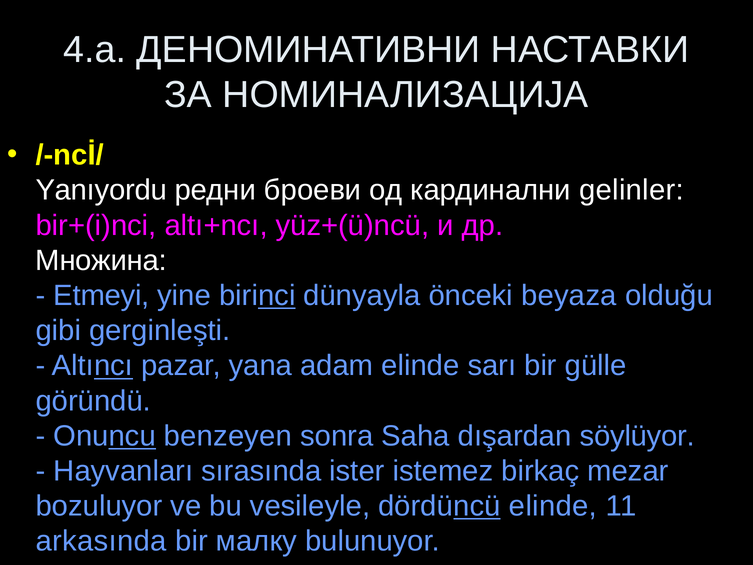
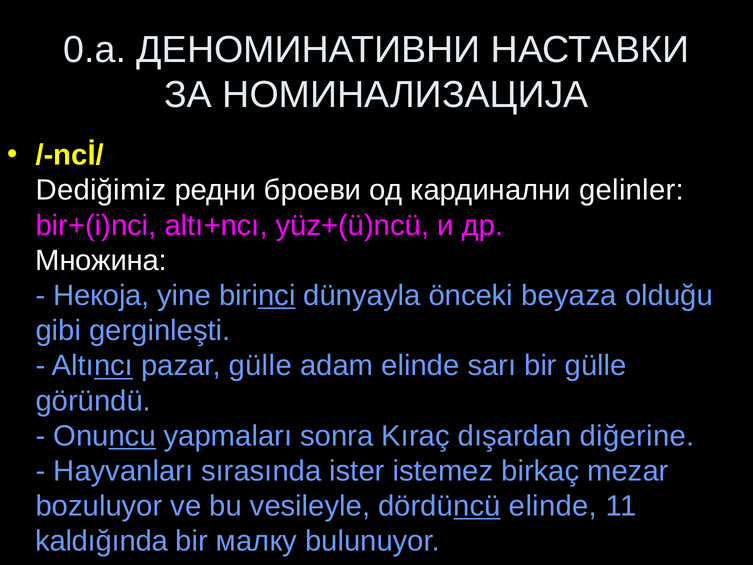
4.a: 4.a -> 0.a (95, 50)
Yanıyordu: Yanıyordu -> Dediğimiz (101, 190)
Etmeyi: Etmeyi -> Некоја (101, 295)
pazar yana: yana -> gülle (260, 366)
benzeyen: benzeyen -> yapmaları (228, 436)
Saha: Saha -> Kıraç (416, 436)
söylüyor: söylüyor -> diğerine (637, 436)
arkasında: arkasında -> kaldığında (102, 541)
